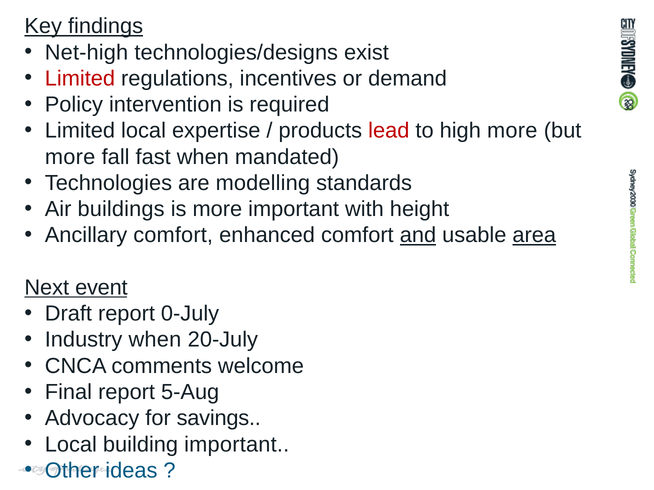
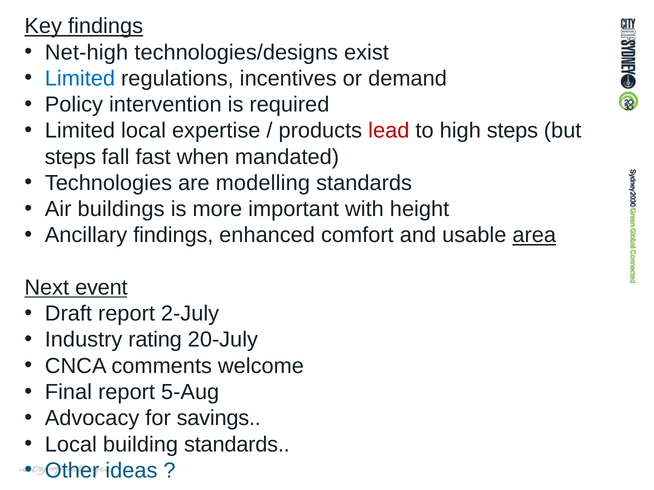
Limited colour: red -> blue (80, 79)
high more: more -> steps (512, 131)
more: more -> steps (70, 157)
Ancillary comfort: comfort -> findings (173, 236)
and underline: present -> none (418, 236)
0-July: 0-July -> 2-July (190, 314)
Industry when: when -> rating (155, 340)
building important: important -> standards (237, 445)
